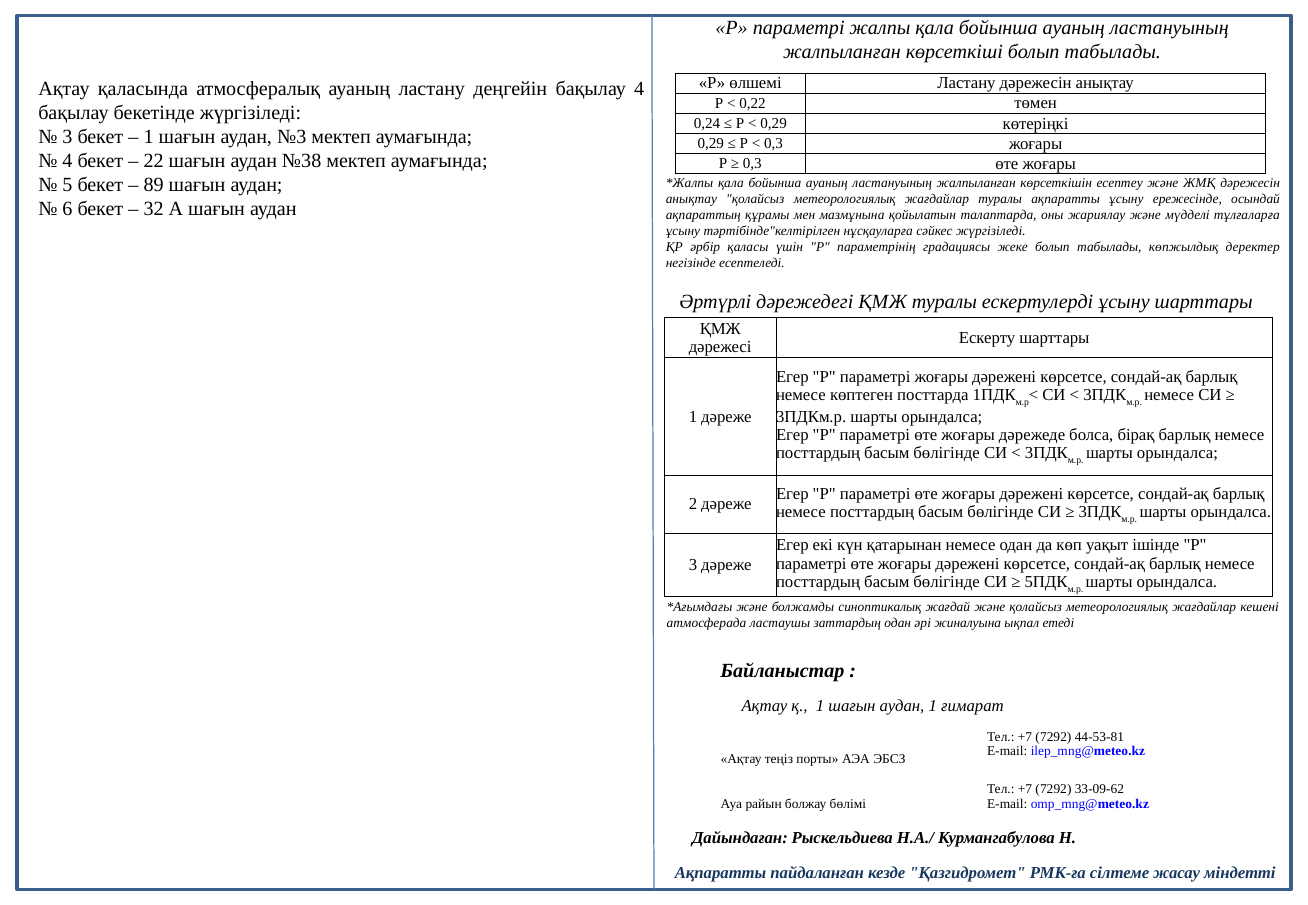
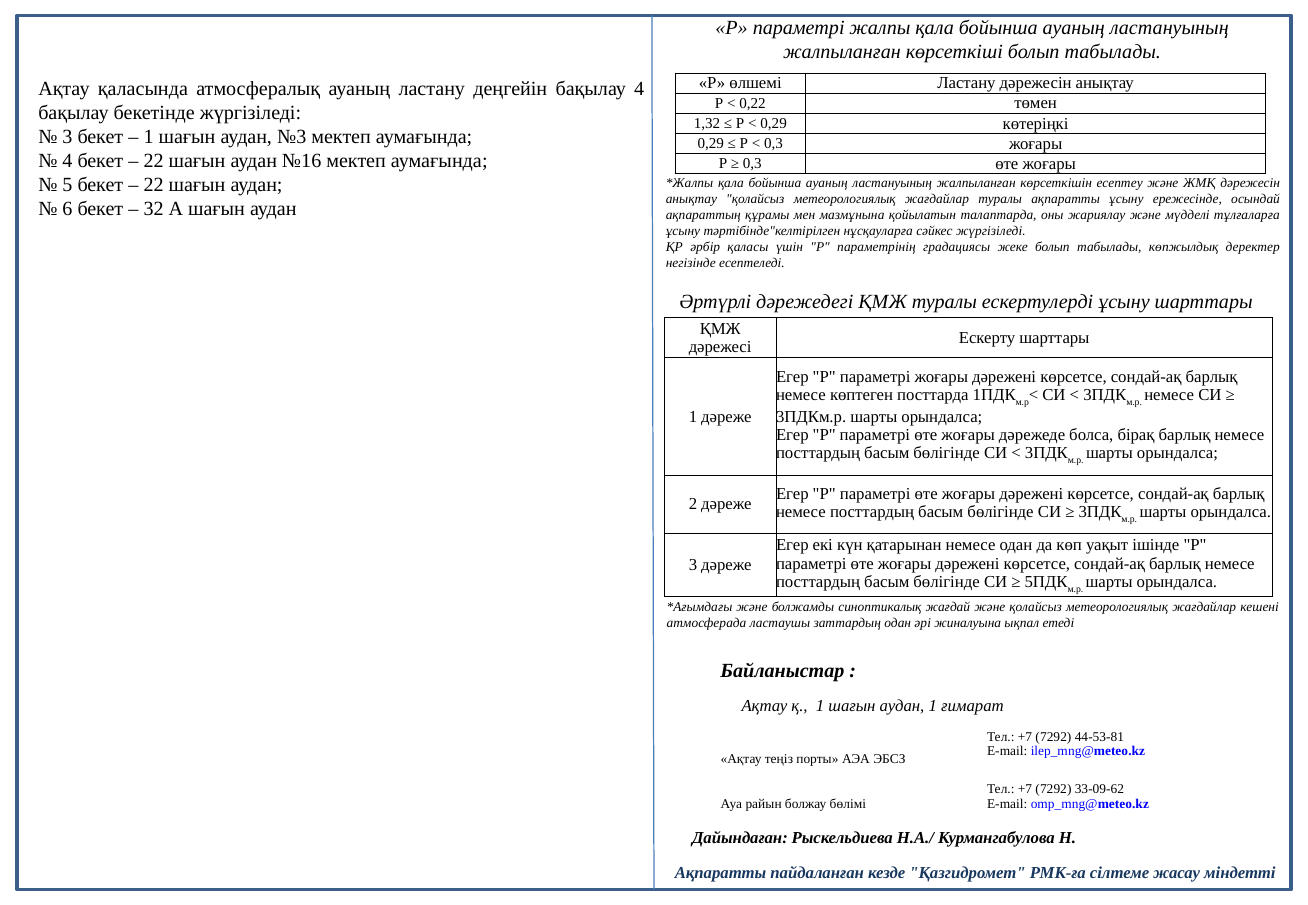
0,24: 0,24 -> 1,32 (707, 124)
№38: №38 -> №16 (302, 161)
89: 89 -> 22 (154, 185)
